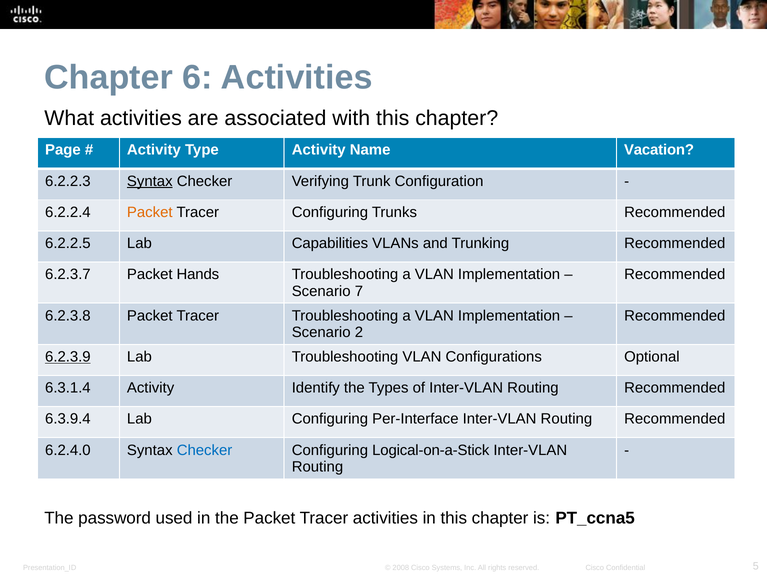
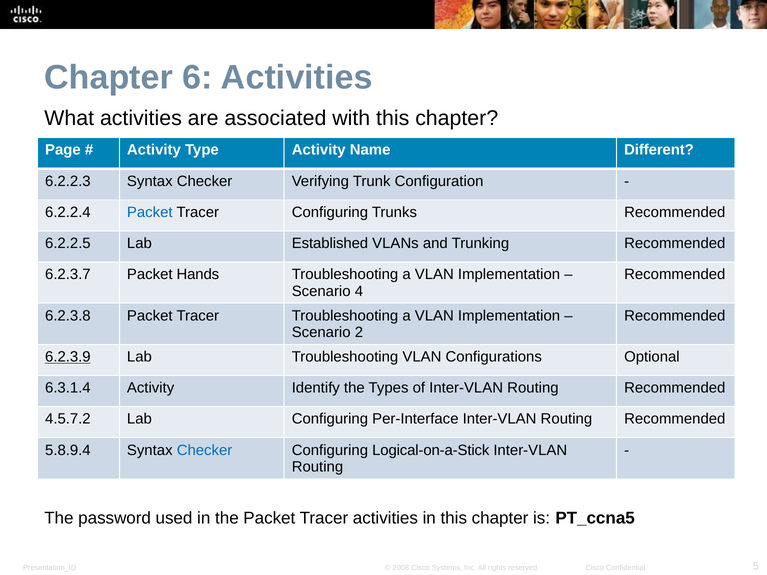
Vacation: Vacation -> Different (659, 150)
Syntax underline: present -> none (150, 181)
Packet colour: orange -> blue (150, 212)
Capabilities: Capabilities -> Established (330, 243)
7: 7 -> 4 (359, 291)
6.3.9.4: 6.3.9.4 -> 4.5.7.2 (68, 419)
6.2.4.0: 6.2.4.0 -> 5.8.9.4 (68, 450)
